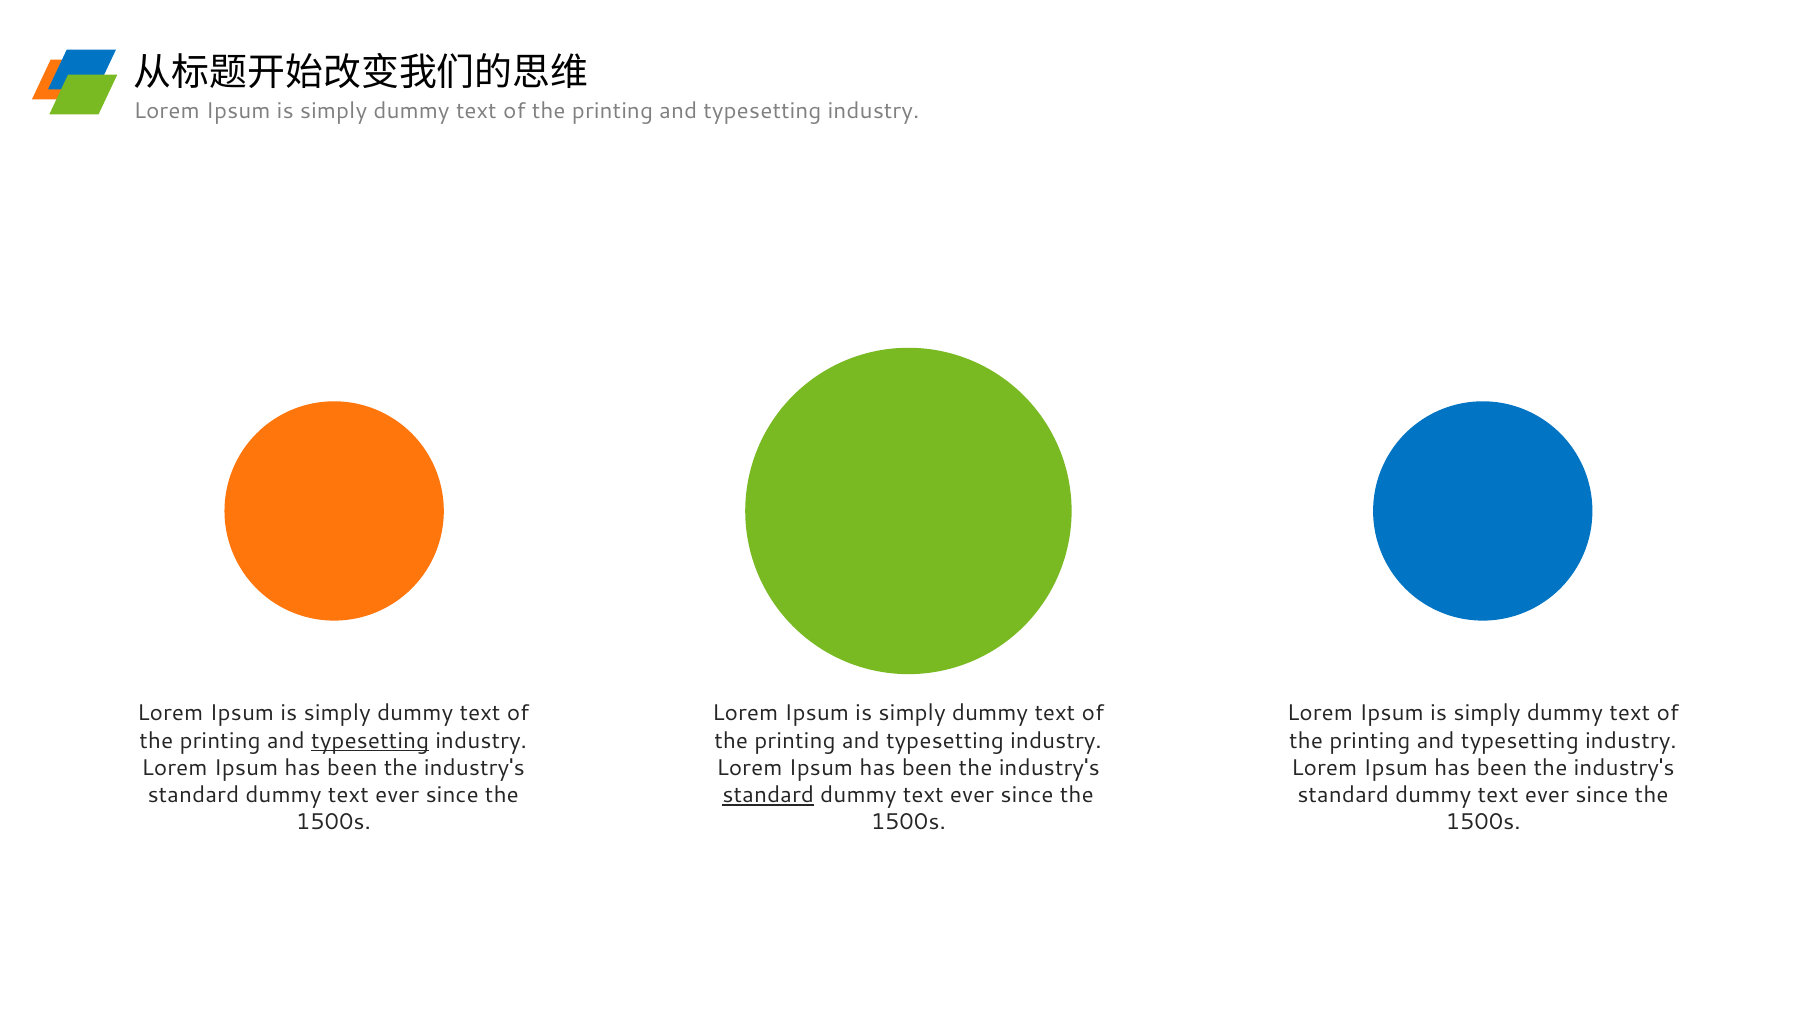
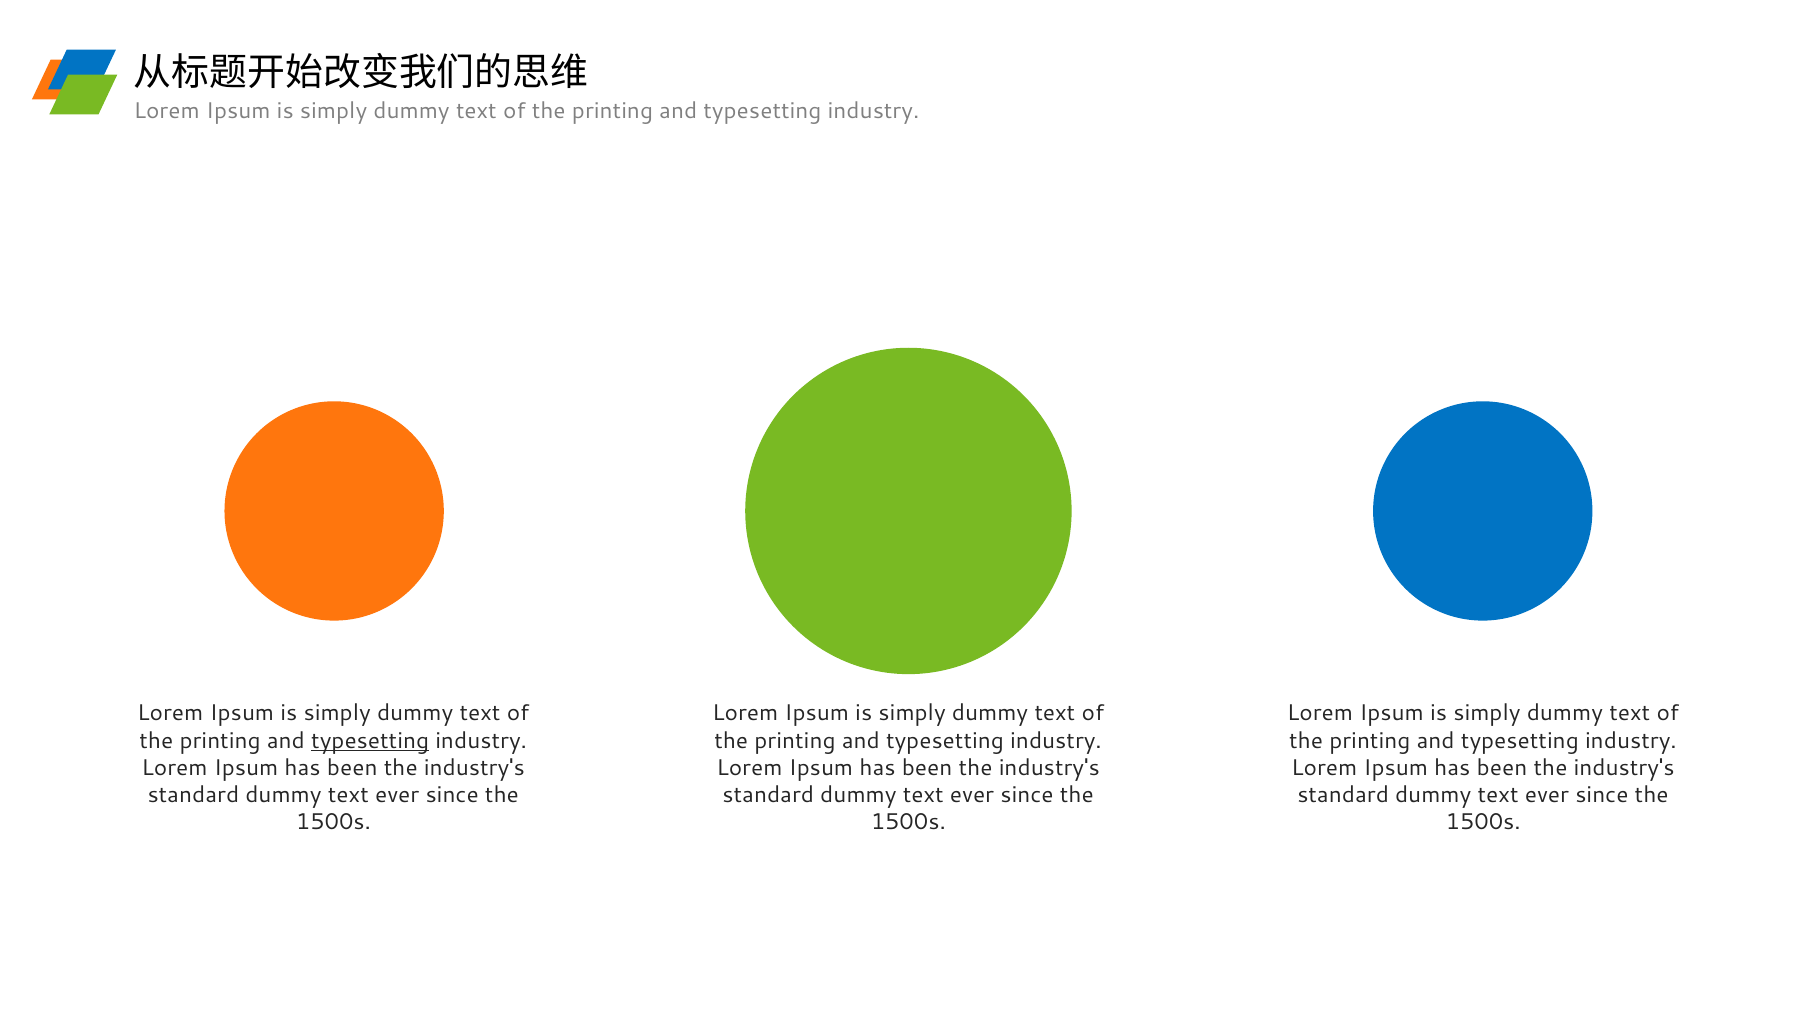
standard underline: present -> none (768, 795)
